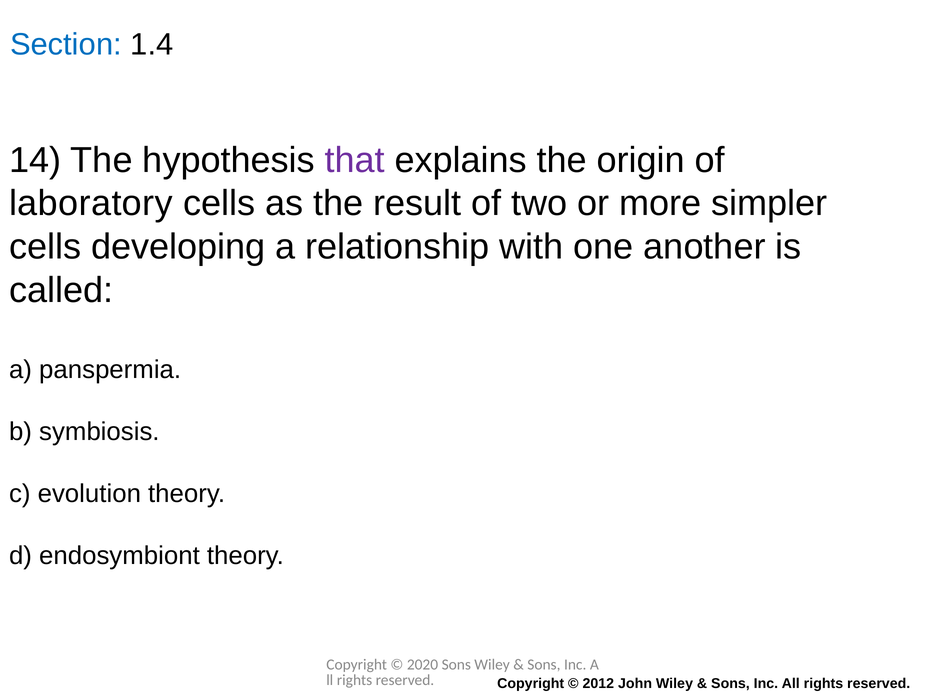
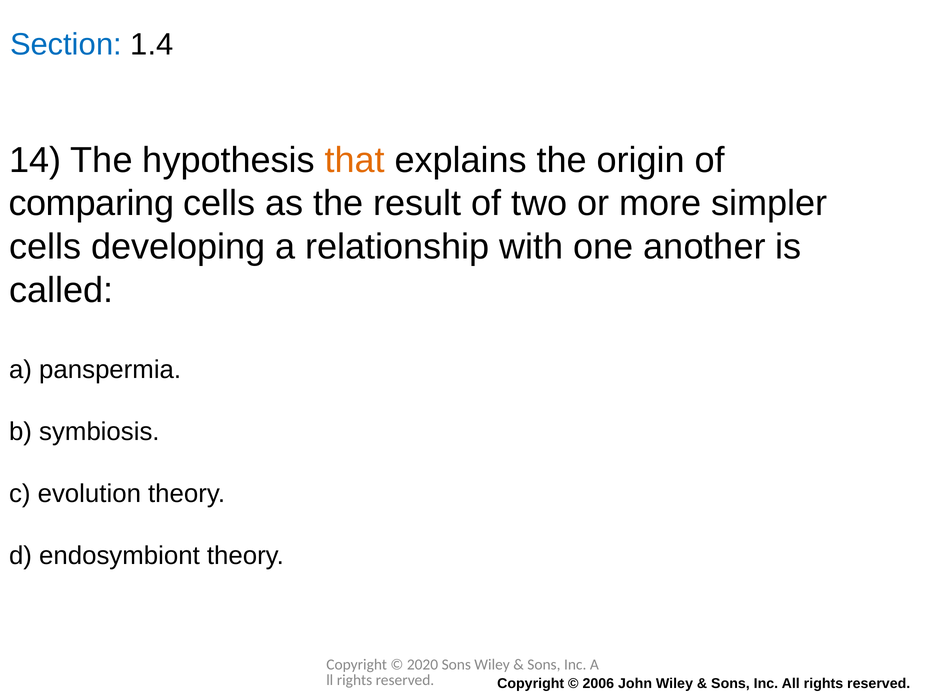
that colour: purple -> orange (355, 160)
laboratory: laboratory -> comparing (91, 204)
2012: 2012 -> 2006 (598, 684)
